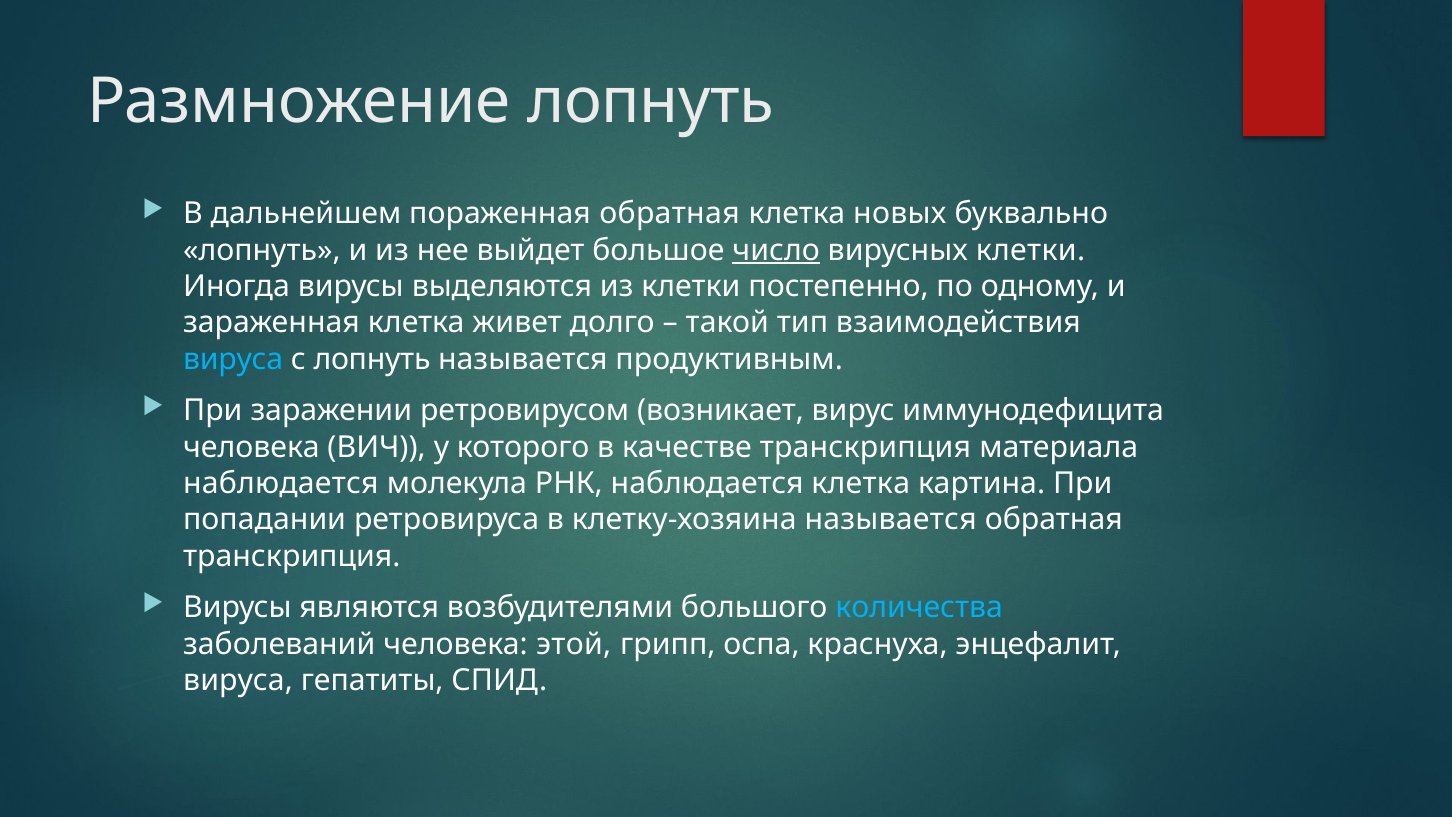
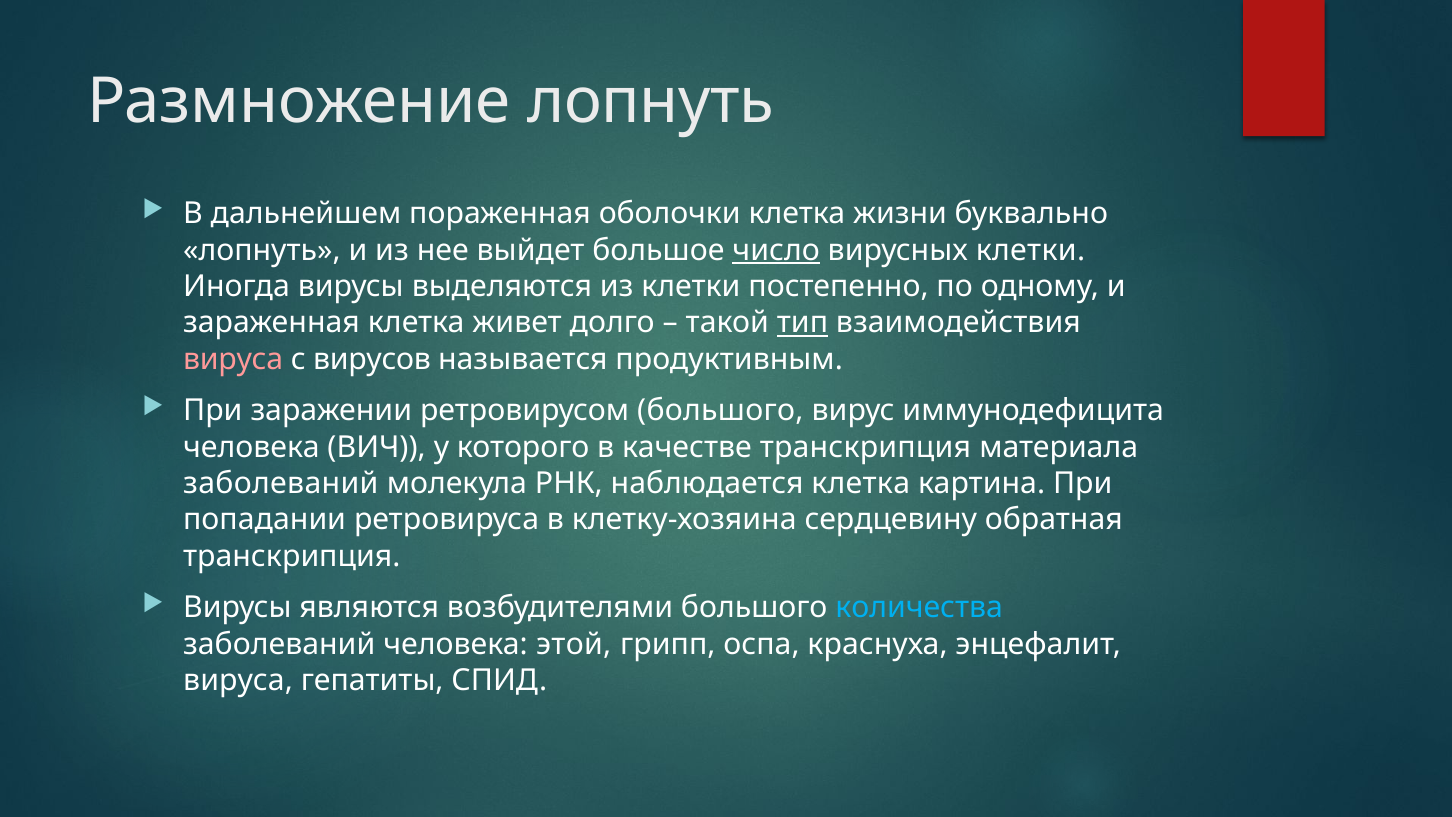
пораженная обратная: обратная -> оболочки (670, 214)
новых: новых -> жизни (900, 214)
тип underline: none -> present (802, 323)
вируса colour: light blue -> pink (233, 359)
с лопнуть: лопнуть -> вирусов (372, 359)
ретровирусом возникает: возникает -> большого (720, 411)
наблюдается: наблюдается -> заболеваний (281, 483)
клетку-хозяина называется: называется -> сердцевину (891, 520)
